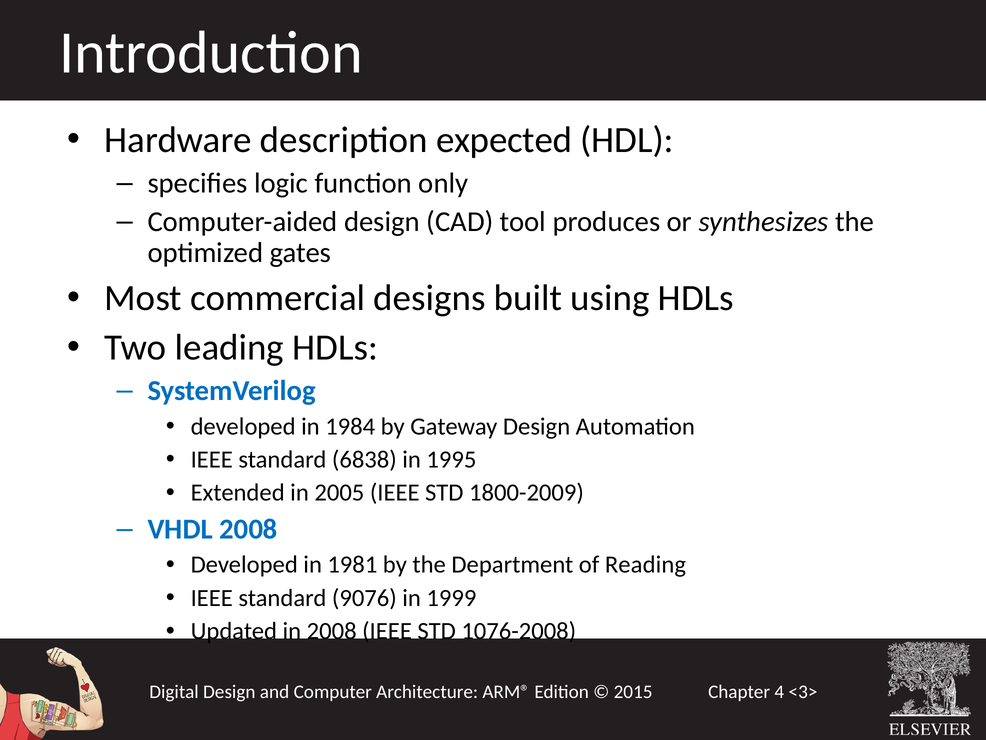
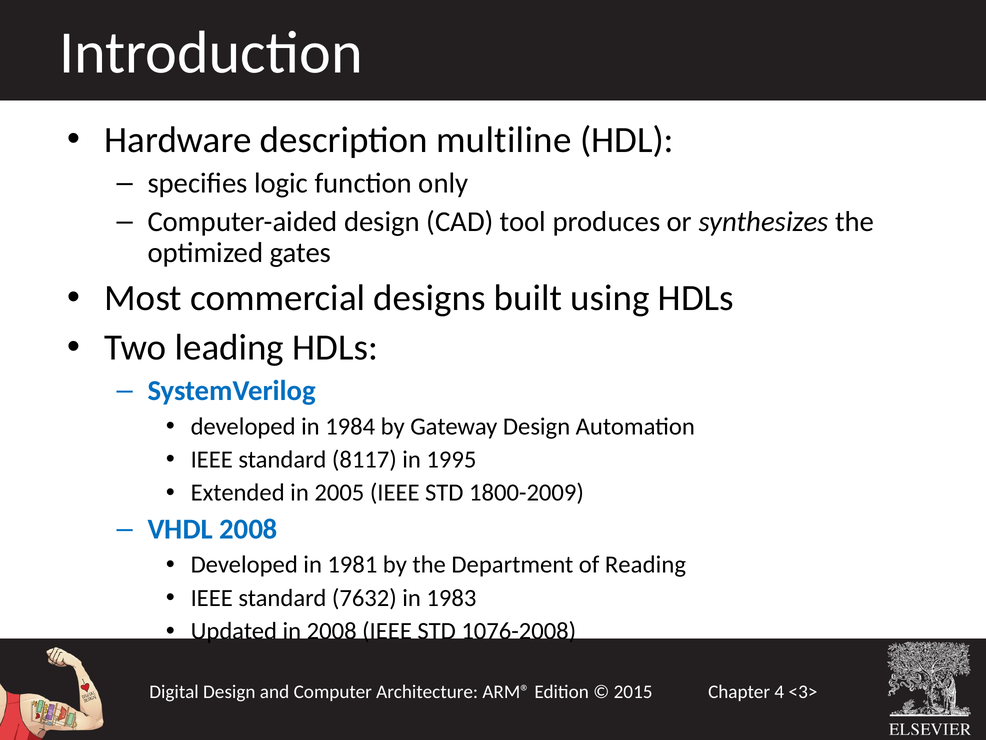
expected: expected -> multiline (504, 140)
6838: 6838 -> 8117 (364, 459)
9076: 9076 -> 7632 (364, 598)
1999: 1999 -> 1983 (451, 598)
